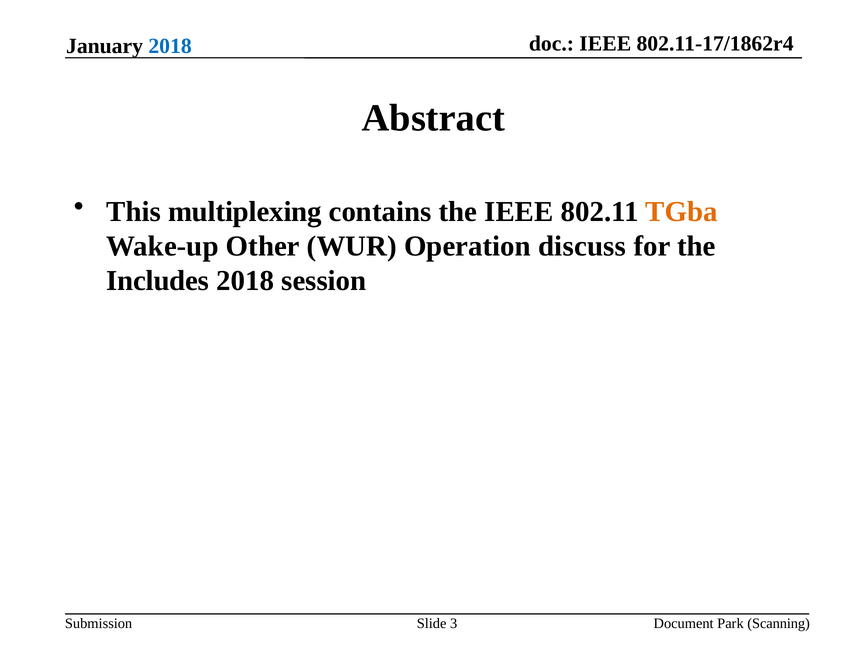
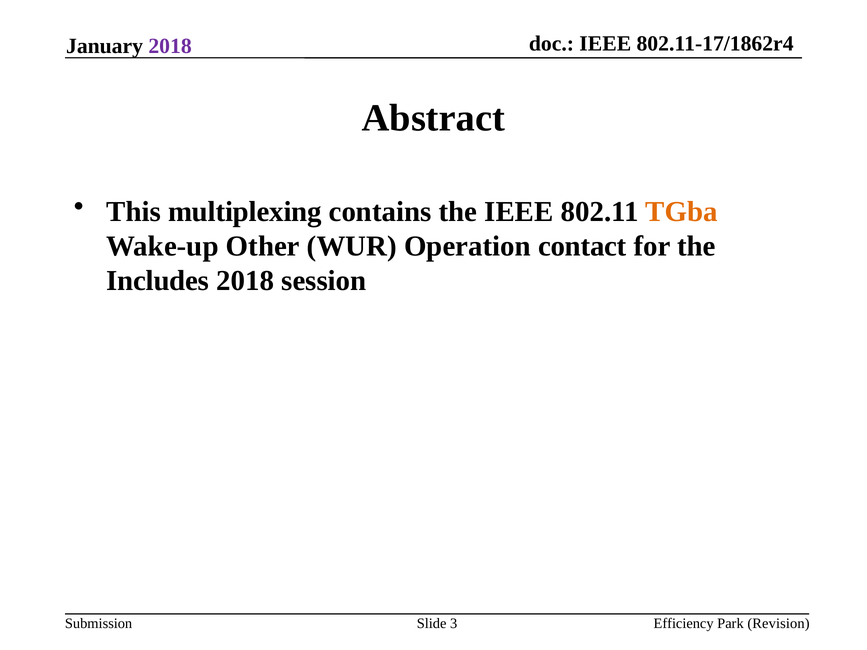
2018 colour: blue -> purple (170, 46)
discuss: discuss -> contact (582, 246)
Document: Document -> Efficiency (684, 624)
Scanning: Scanning -> Revision (779, 624)
